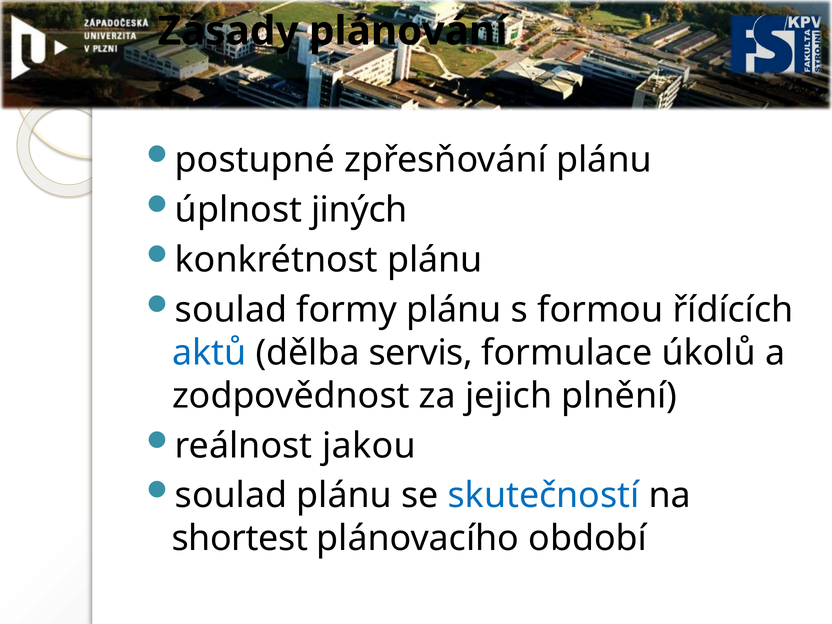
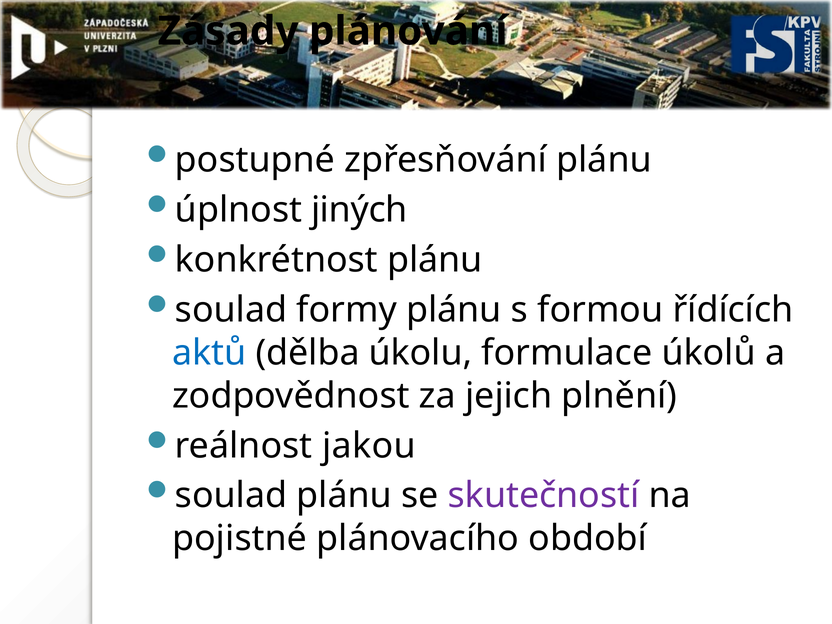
servis: servis -> úkolu (421, 353)
skutečností colour: blue -> purple (544, 496)
shortest: shortest -> pojistné (240, 539)
